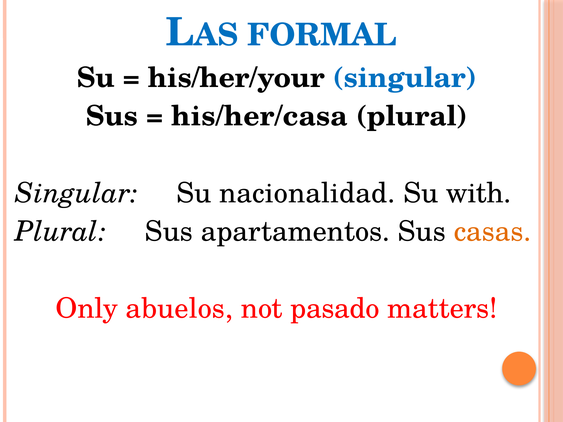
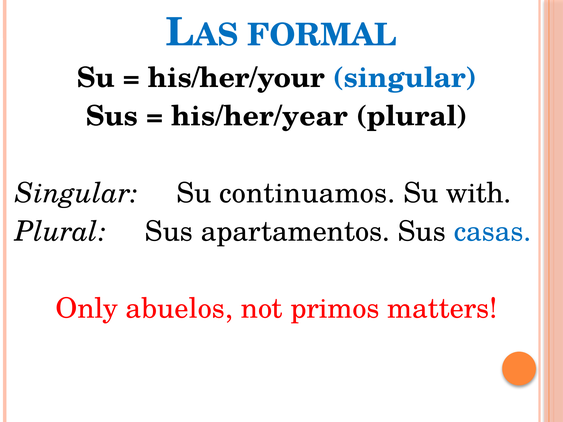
his/her/casa: his/her/casa -> his/her/year (259, 116)
nacionalidad: nacionalidad -> continuamos (307, 193)
casas colour: orange -> blue (492, 232)
pasado: pasado -> primos (335, 309)
